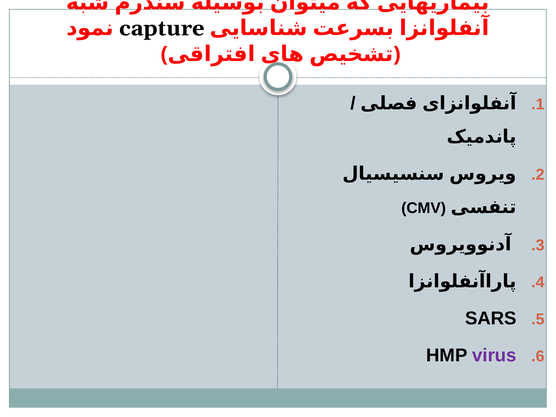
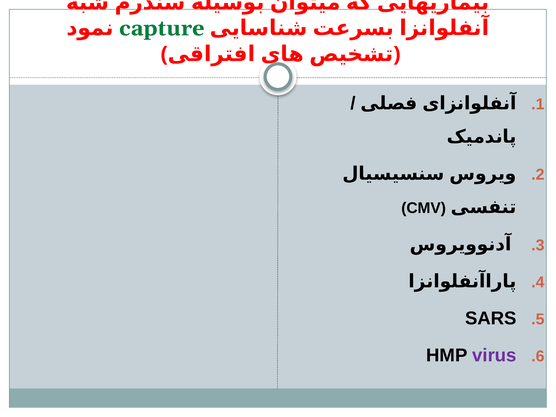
capture colour: black -> green (162, 28)
